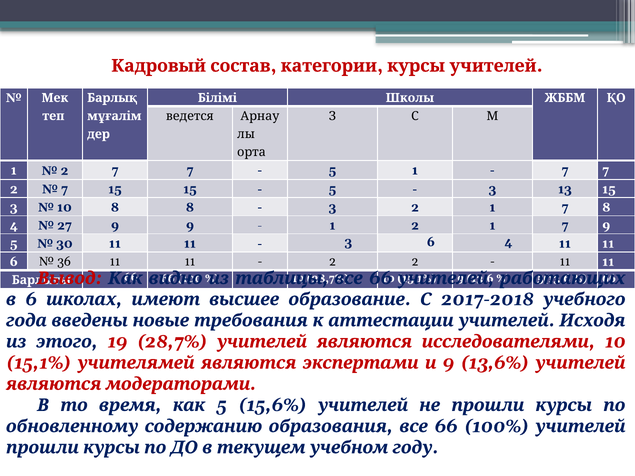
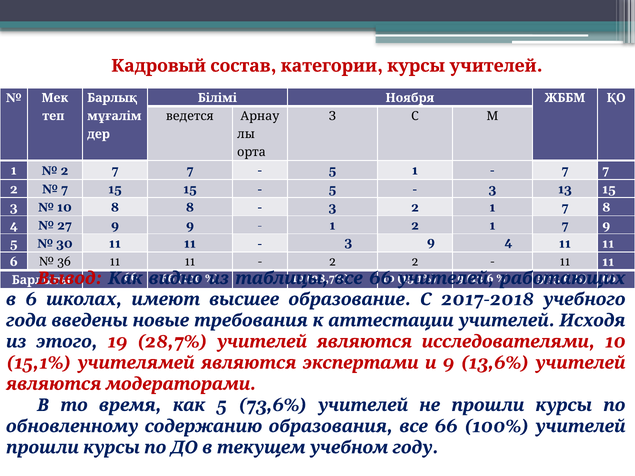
Школы: Школы -> Ноября (410, 98)
3 6: 6 -> 9 (431, 242)
15,6%: 15,6% -> 73,6% (273, 405)
